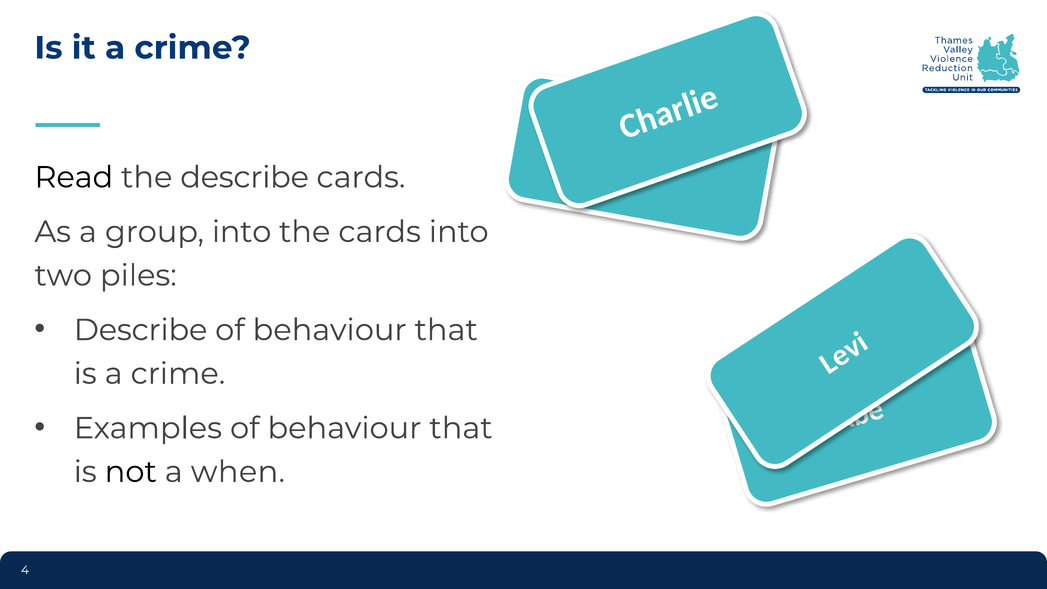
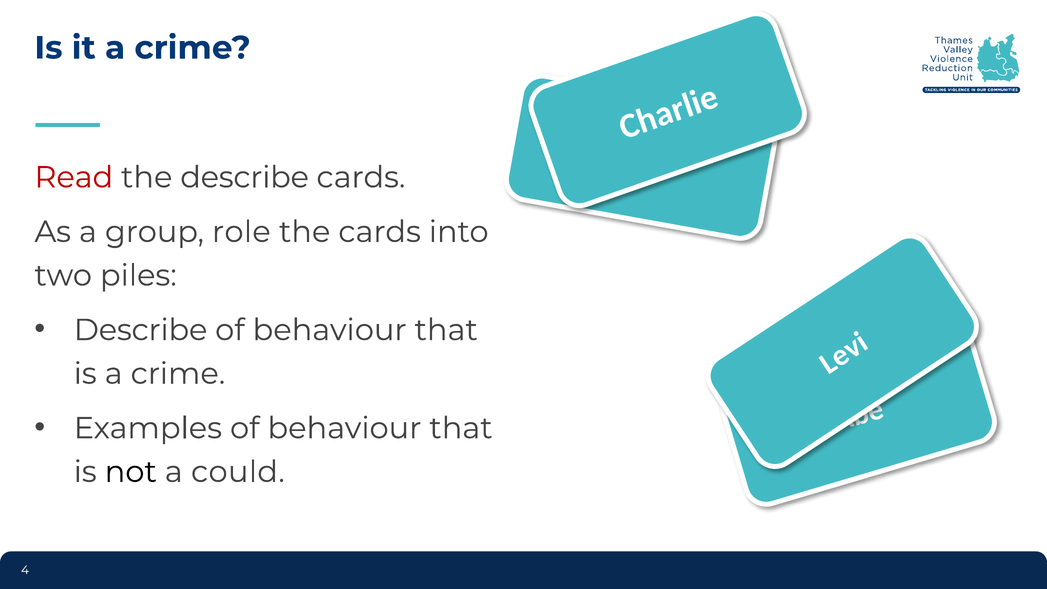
Read colour: black -> red (74, 177)
group into: into -> role (241, 232)
when: when -> could (238, 472)
